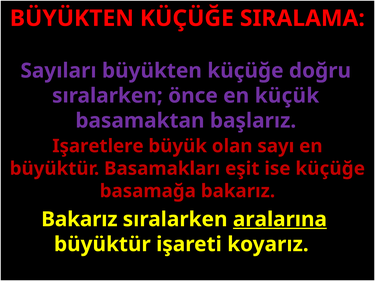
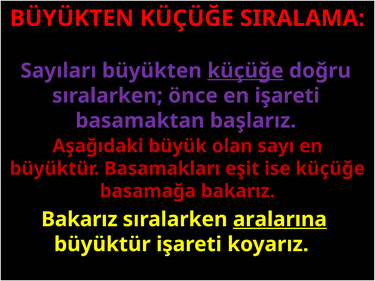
küçüğe underline: none -> present (245, 71)
en küçük: küçük -> işareti (287, 96)
Işaretlere: Işaretlere -> Aşağıdaki (98, 146)
